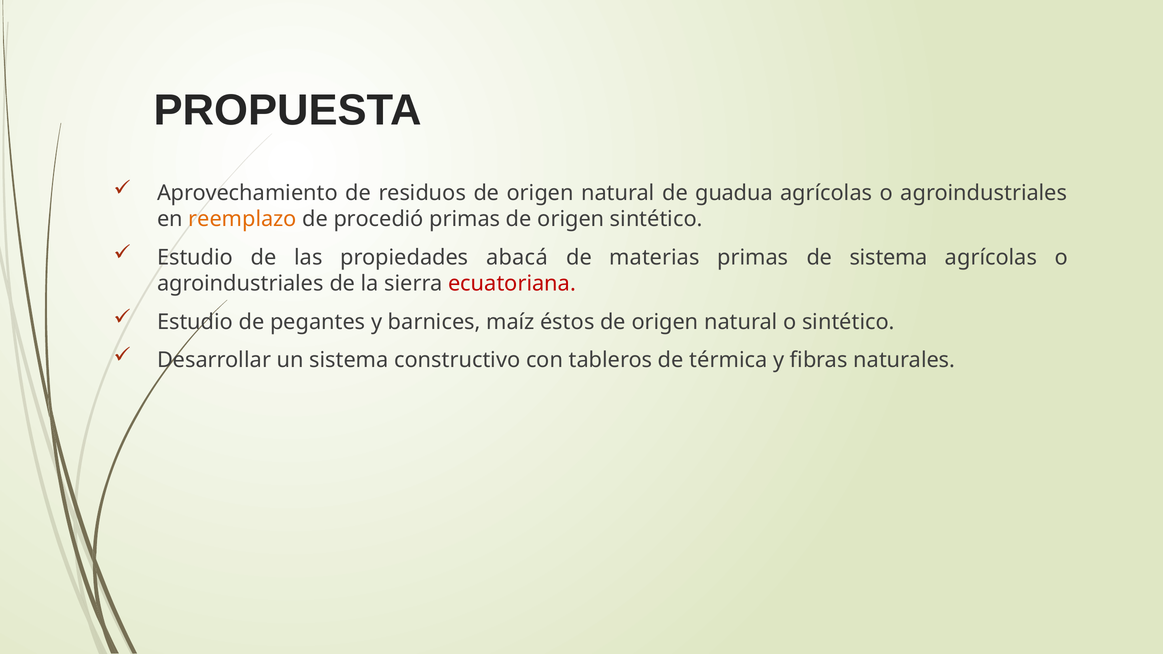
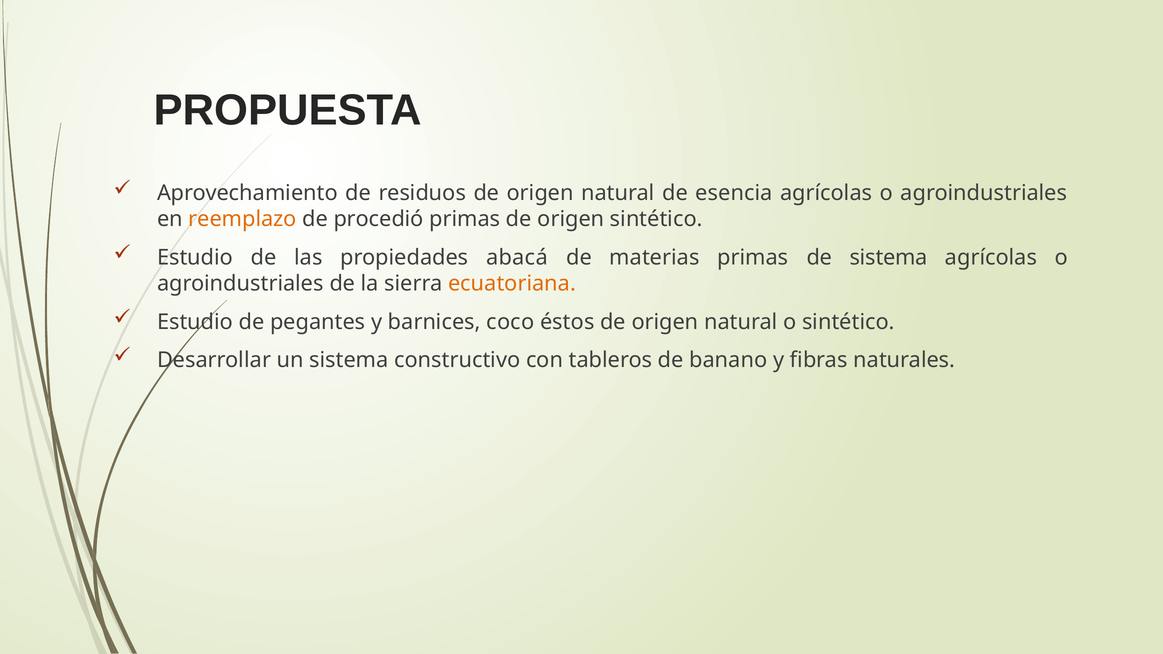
guadua: guadua -> esencia (734, 193)
ecuatoriana colour: red -> orange (512, 284)
maíz: maíz -> coco (510, 322)
térmica: térmica -> banano (728, 360)
